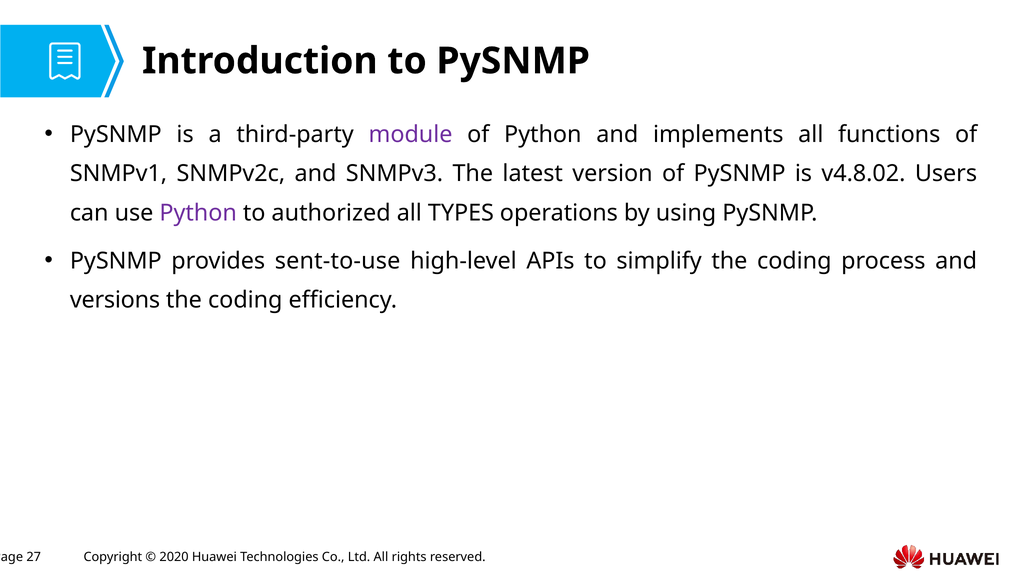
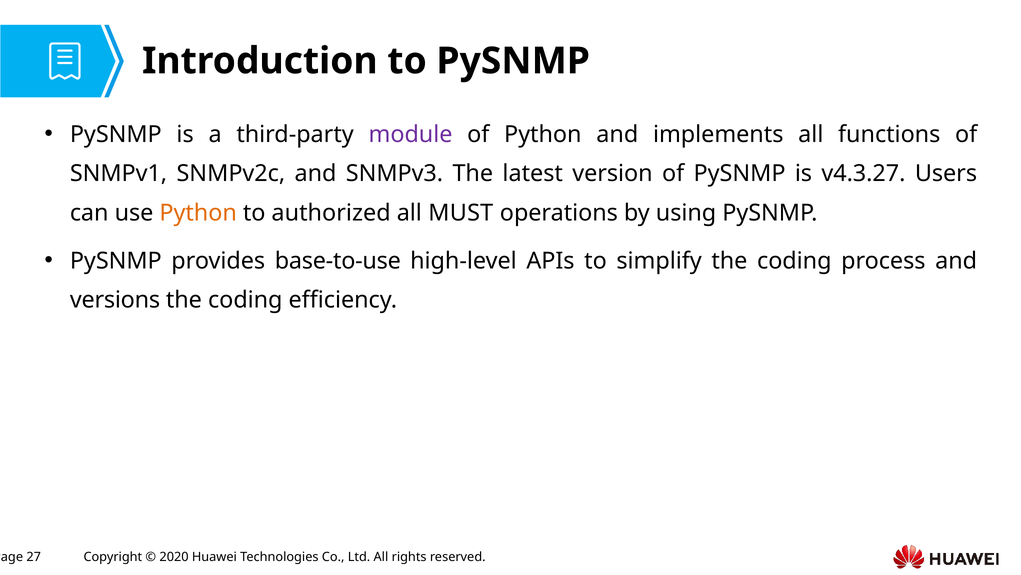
v4.8.02: v4.8.02 -> v4.3.27 (863, 174)
Python colour: purple -> orange (198, 213)
TYPES: TYPES -> MUST (461, 213)
sent-to-use: sent-to-use -> base-to-use (338, 261)
